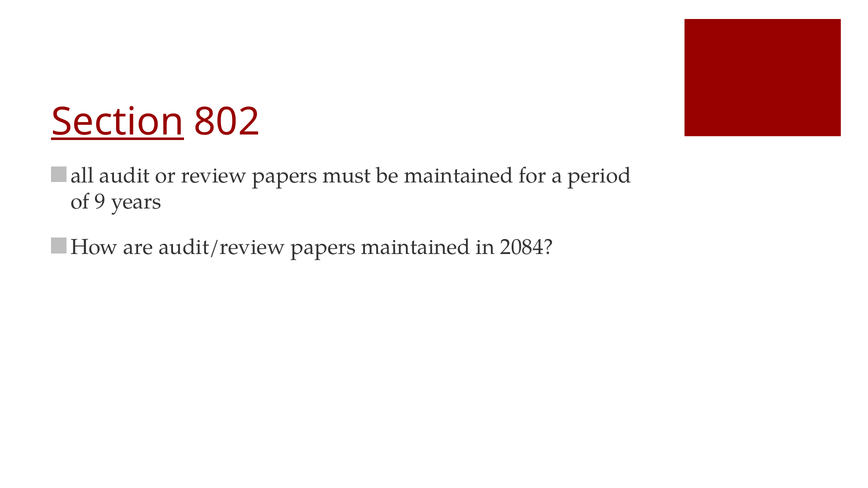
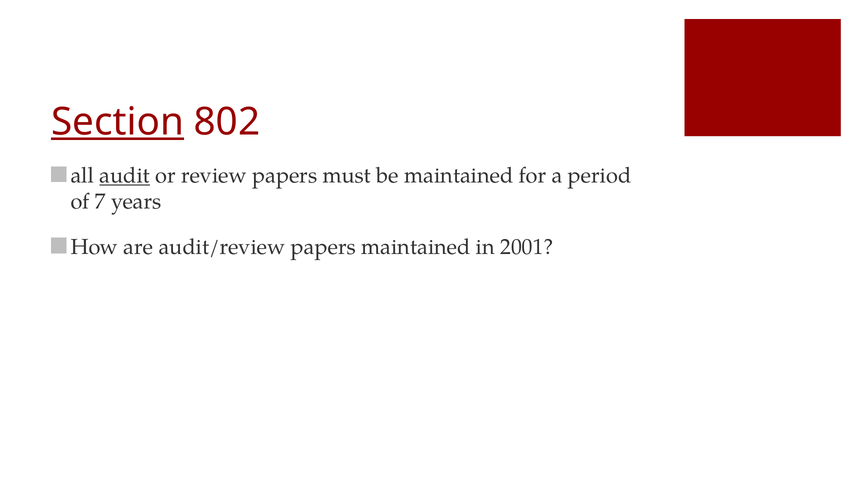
audit underline: none -> present (125, 176)
9: 9 -> 7 (100, 202)
2084: 2084 -> 2001 (527, 247)
